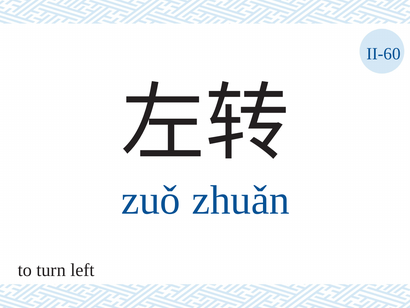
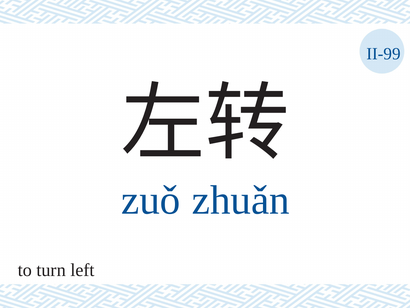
II-60: II-60 -> II-99 (384, 54)
